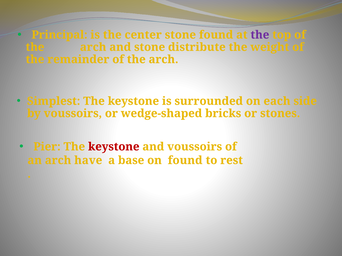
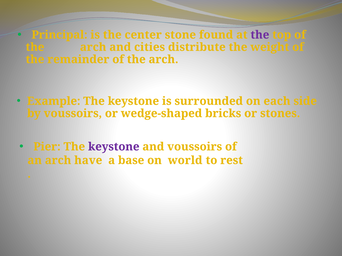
and stone: stone -> cities (150, 47)
Simplest: Simplest -> Example (54, 101)
keystone colour: red -> purple (114, 147)
on found: found -> world (185, 161)
